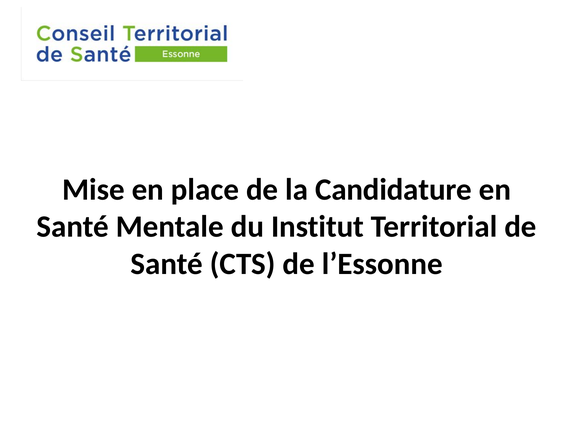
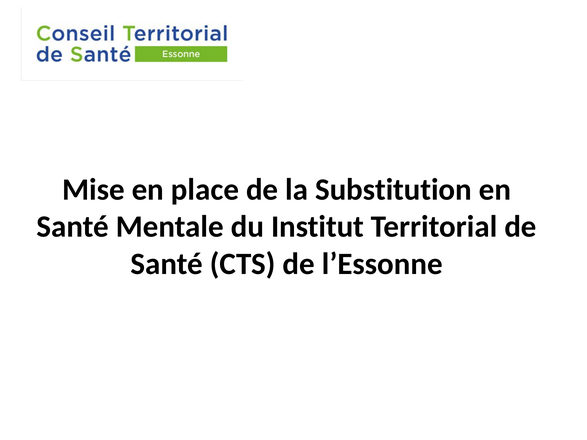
Candidature: Candidature -> Substitution (393, 190)
